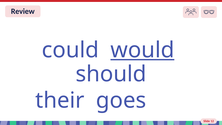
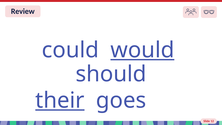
their underline: none -> present (60, 100)
